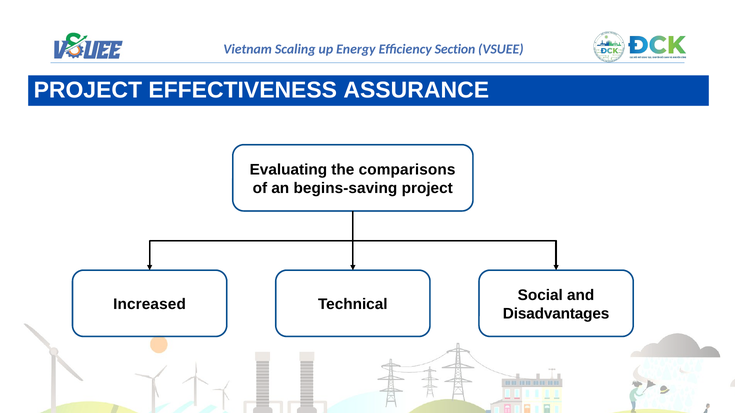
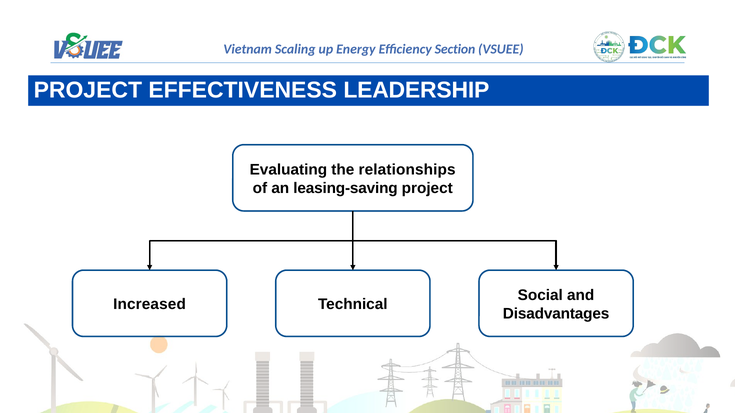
ASSURANCE: ASSURANCE -> LEADERSHIP (416, 90)
comparisons: comparisons -> relationships (407, 170)
begins-saving: begins-saving -> leasing-saving (346, 188)
